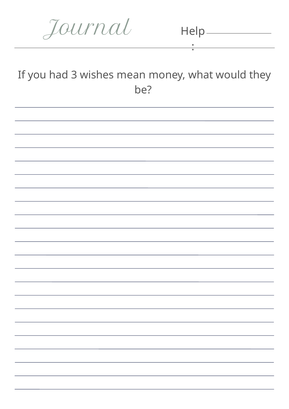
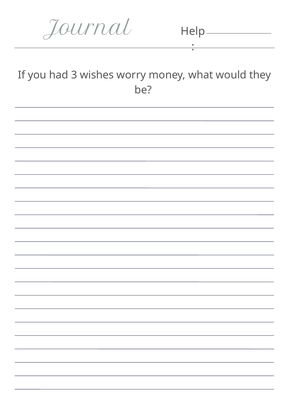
mean: mean -> worry (131, 75)
